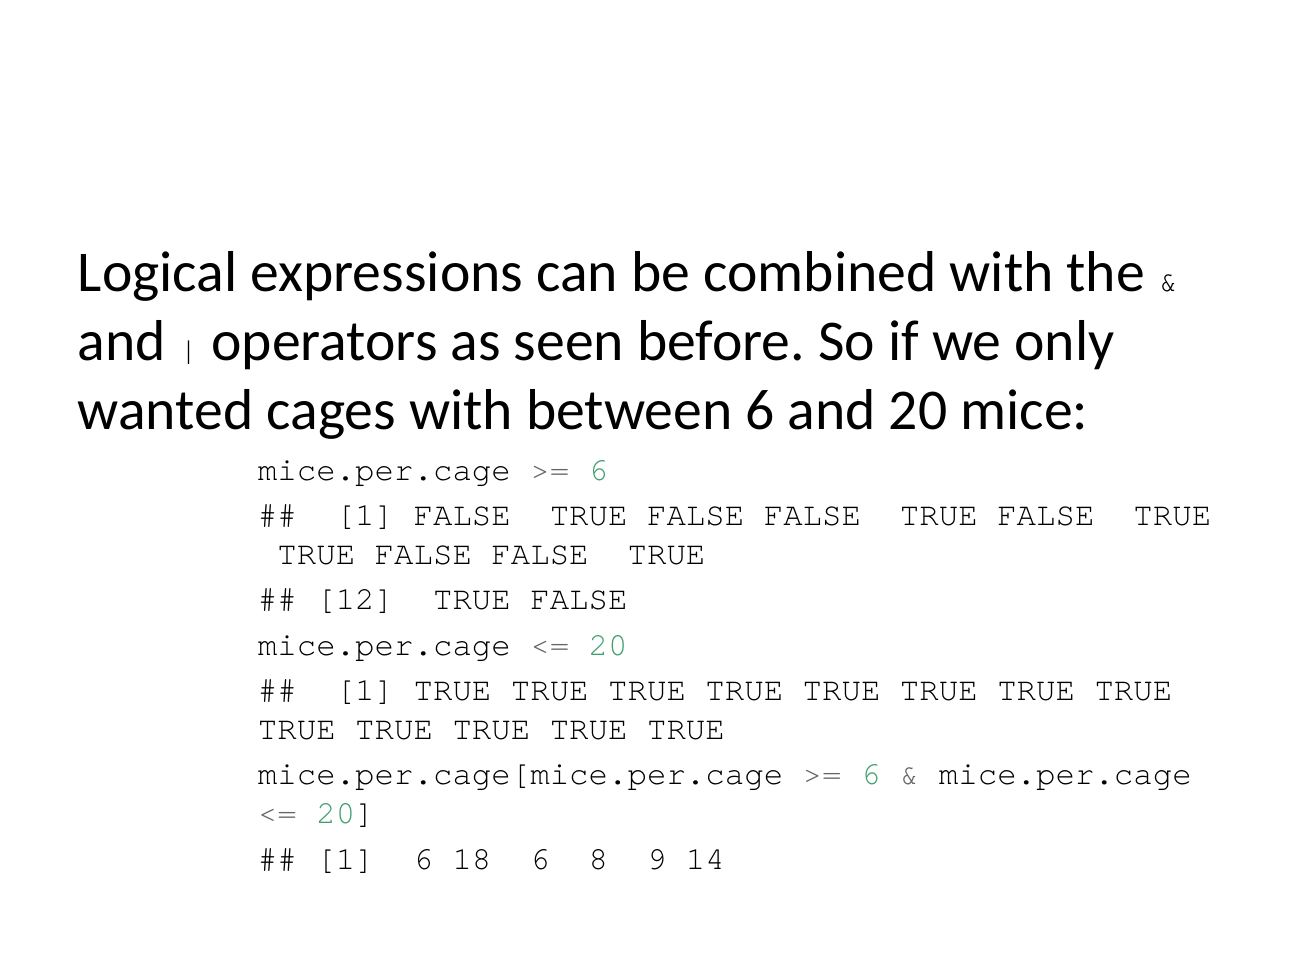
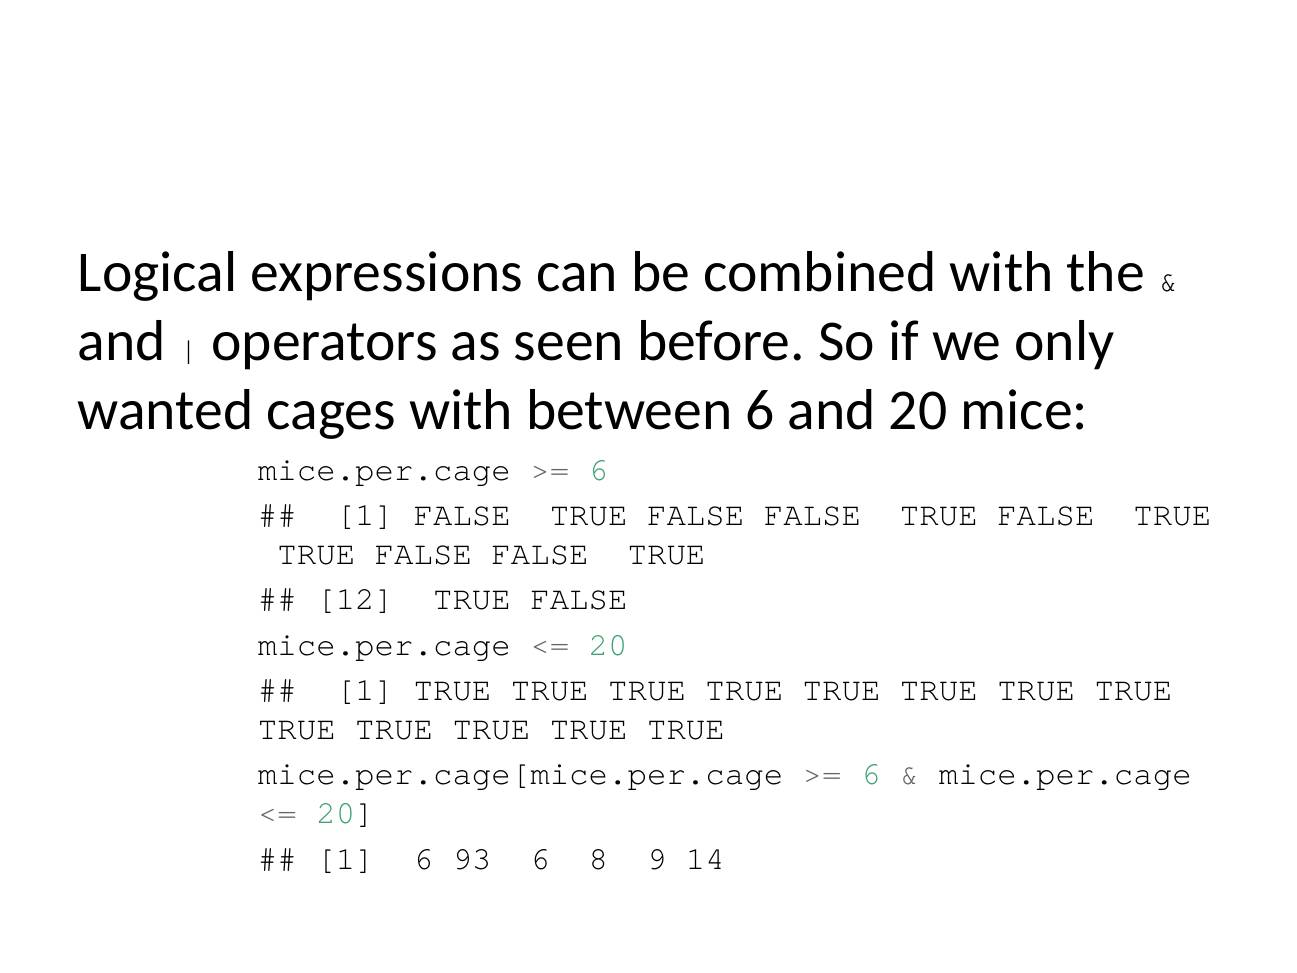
18: 18 -> 93 (472, 858)
